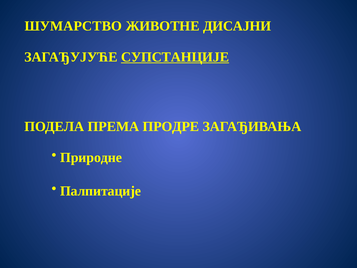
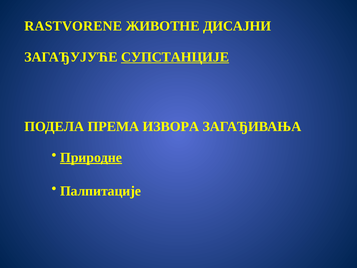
ШУМАРСТВО: ШУМАРСТВО -> RASTVORENE (73, 26)
ПРОДРЕ: ПРОДРЕ -> ИЗВОРА (171, 126)
Природне underline: none -> present (91, 157)
